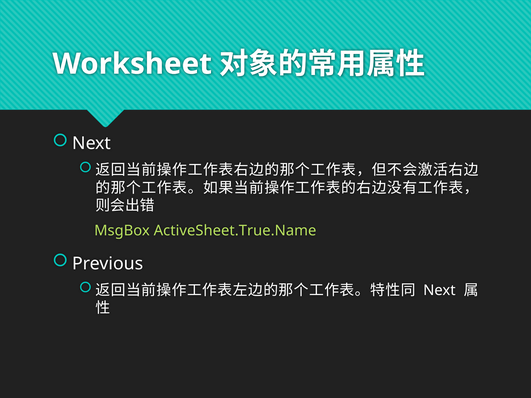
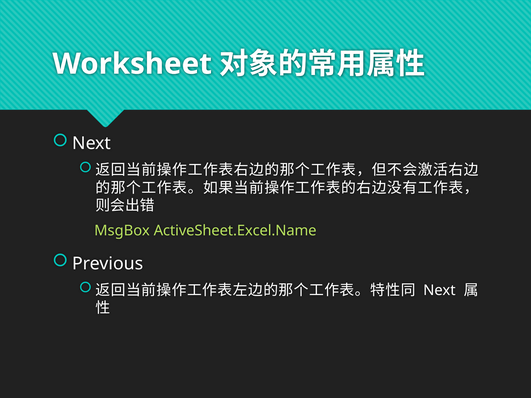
ActiveSheet.True.Name: ActiveSheet.True.Name -> ActiveSheet.Excel.Name (235, 231)
